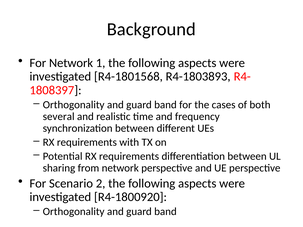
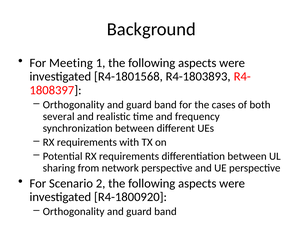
For Network: Network -> Meeting (71, 63)
